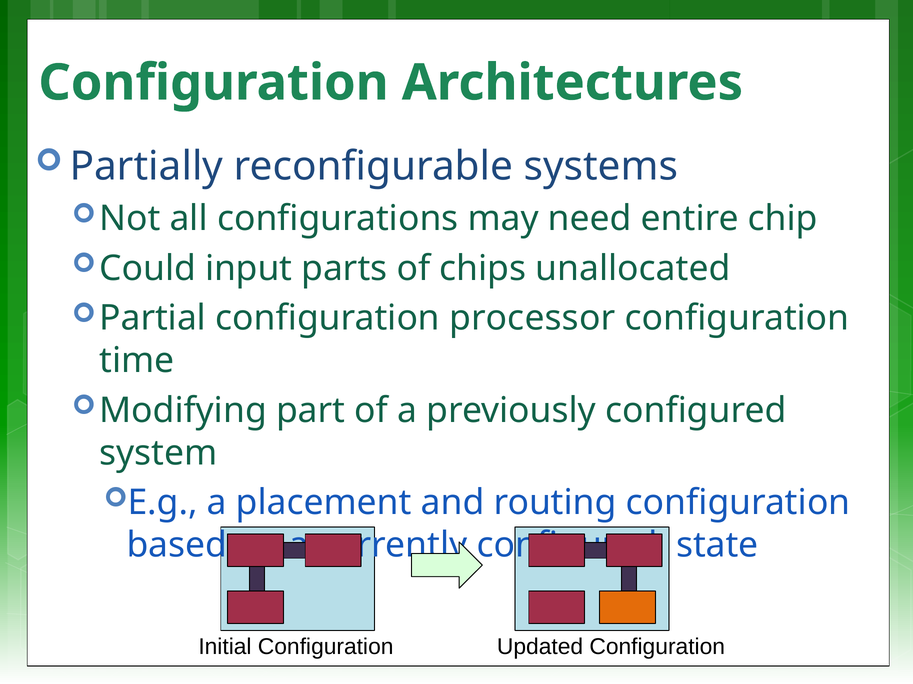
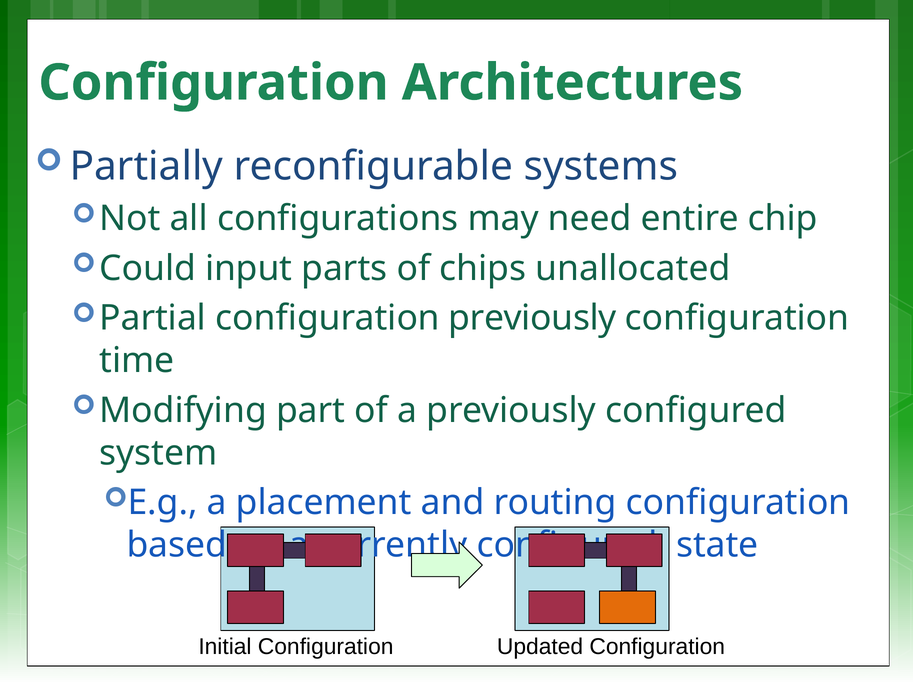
configuration processor: processor -> previously (532, 318)
